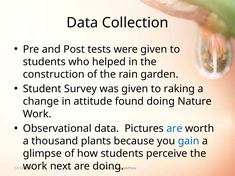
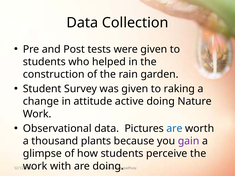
found: found -> active (129, 102)
gain colour: blue -> purple (189, 141)
next: next -> with (61, 166)
